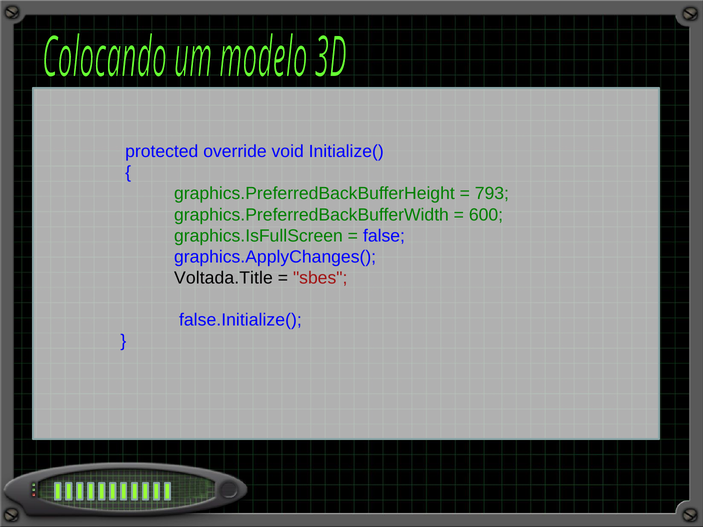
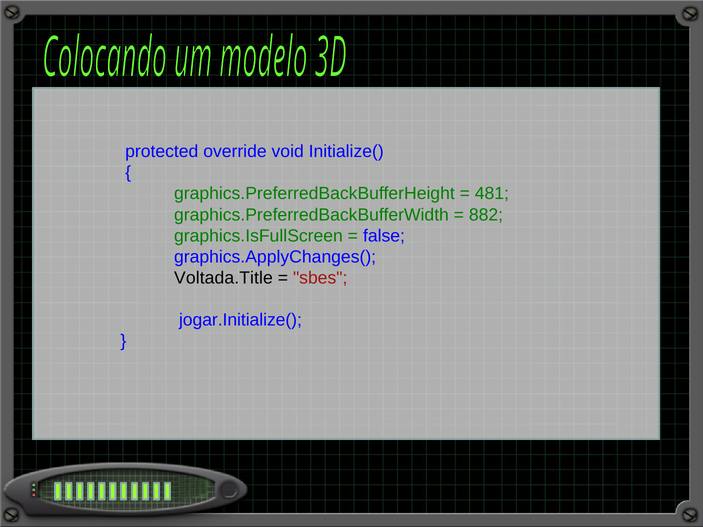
793: 793 -> 481 (492, 194)
600: 600 -> 882 (486, 215)
false.Initialize(: false.Initialize( -> jogar.Initialize( (240, 320)
